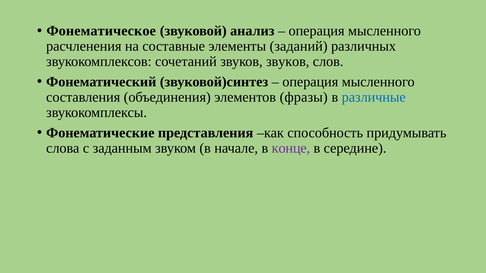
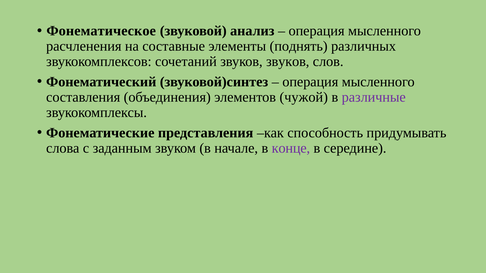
заданий: заданий -> поднять (299, 46)
фразы: фразы -> чужой (304, 97)
различные colour: blue -> purple (374, 97)
